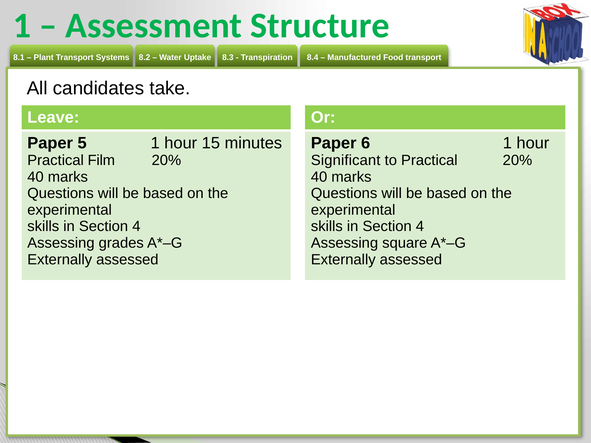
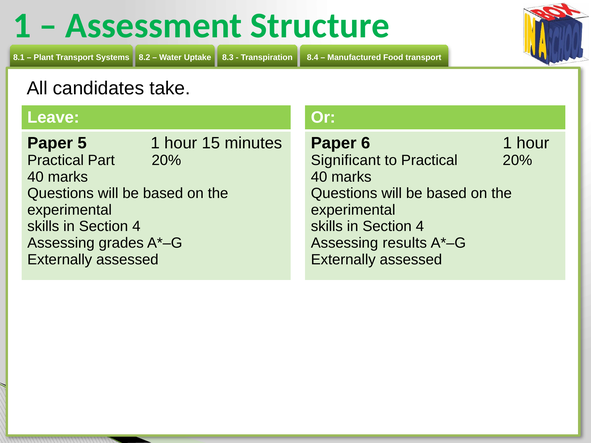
Film: Film -> Part (101, 160)
square: square -> results (405, 243)
